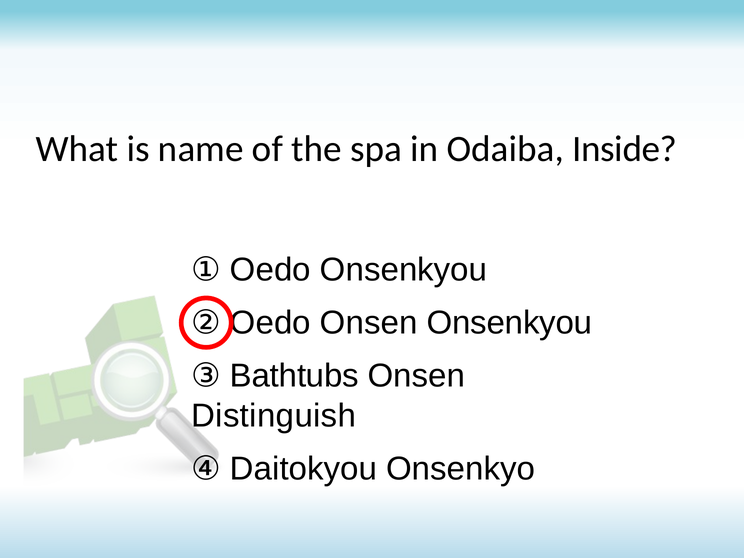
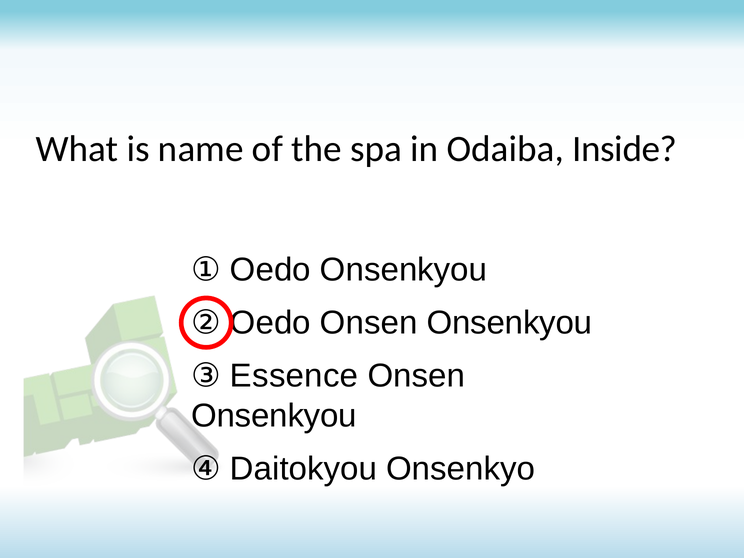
Bathtubs: Bathtubs -> Essence (294, 376)
Distinguish: Distinguish -> Onsenkyou (274, 416)
